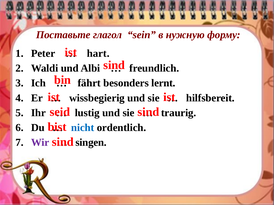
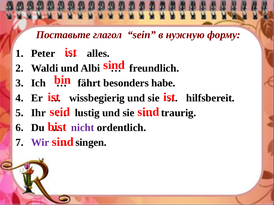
hart: hart -> alles (98, 53)
lernt: lernt -> habe (163, 83)
nicht colour: blue -> purple (83, 128)
